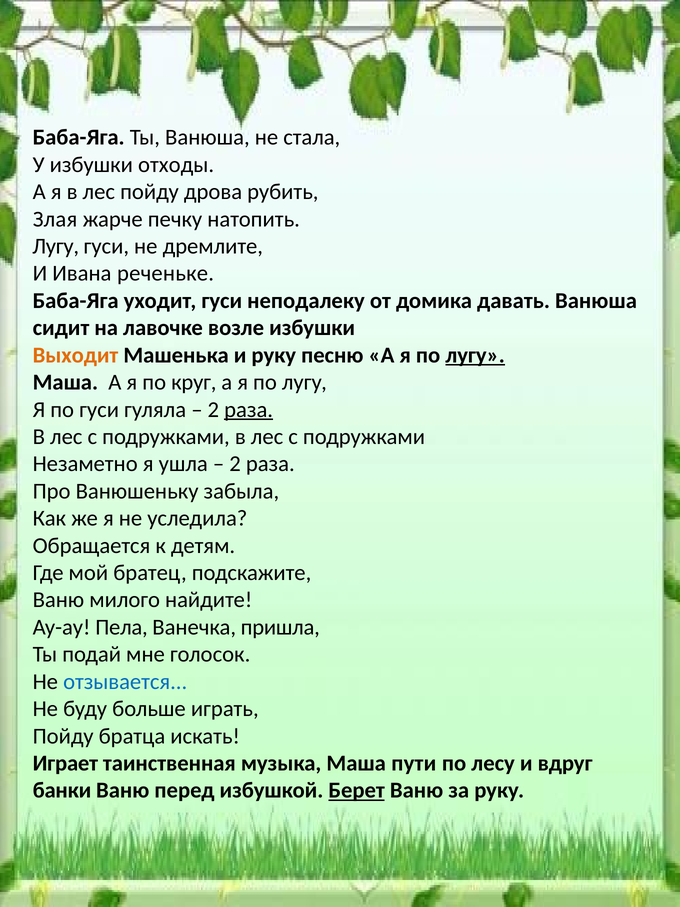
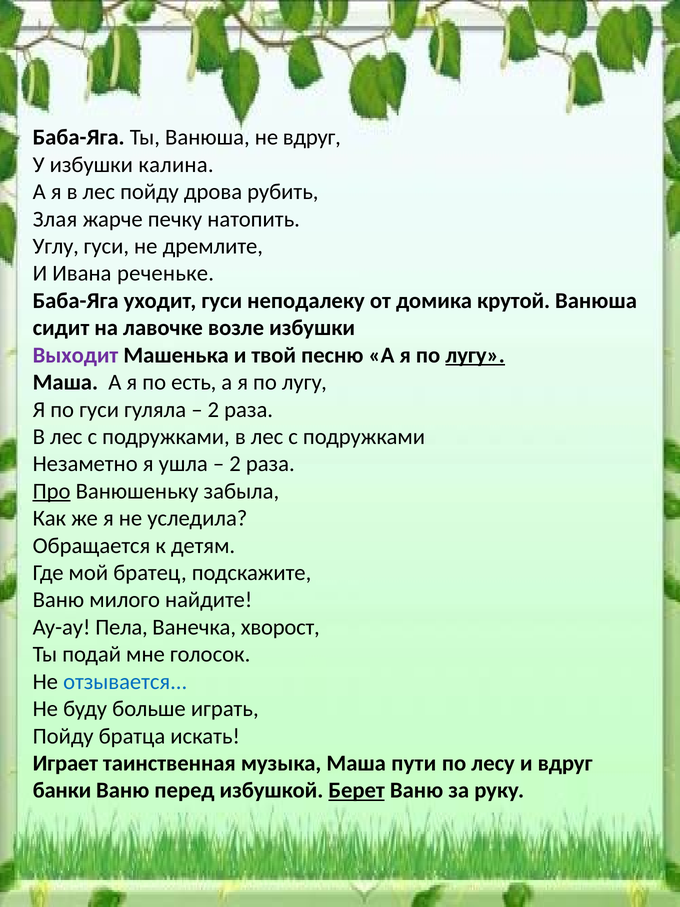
не стала: стала -> вдруг (312, 137)
отходы: отходы -> калина (176, 165)
Лугу: Лугу -> Углу (56, 246)
давать: давать -> крутой (514, 301)
Выходит colour: orange -> purple (75, 355)
и руку: руку -> твой (274, 355)
круг: круг -> есть (194, 382)
раза underline: present -> none (249, 409)
Про underline: none -> present (52, 491)
пришла: пришла -> хворост (280, 627)
